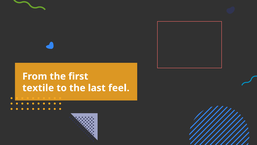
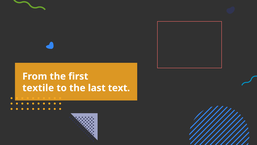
feel: feel -> text (119, 88)
